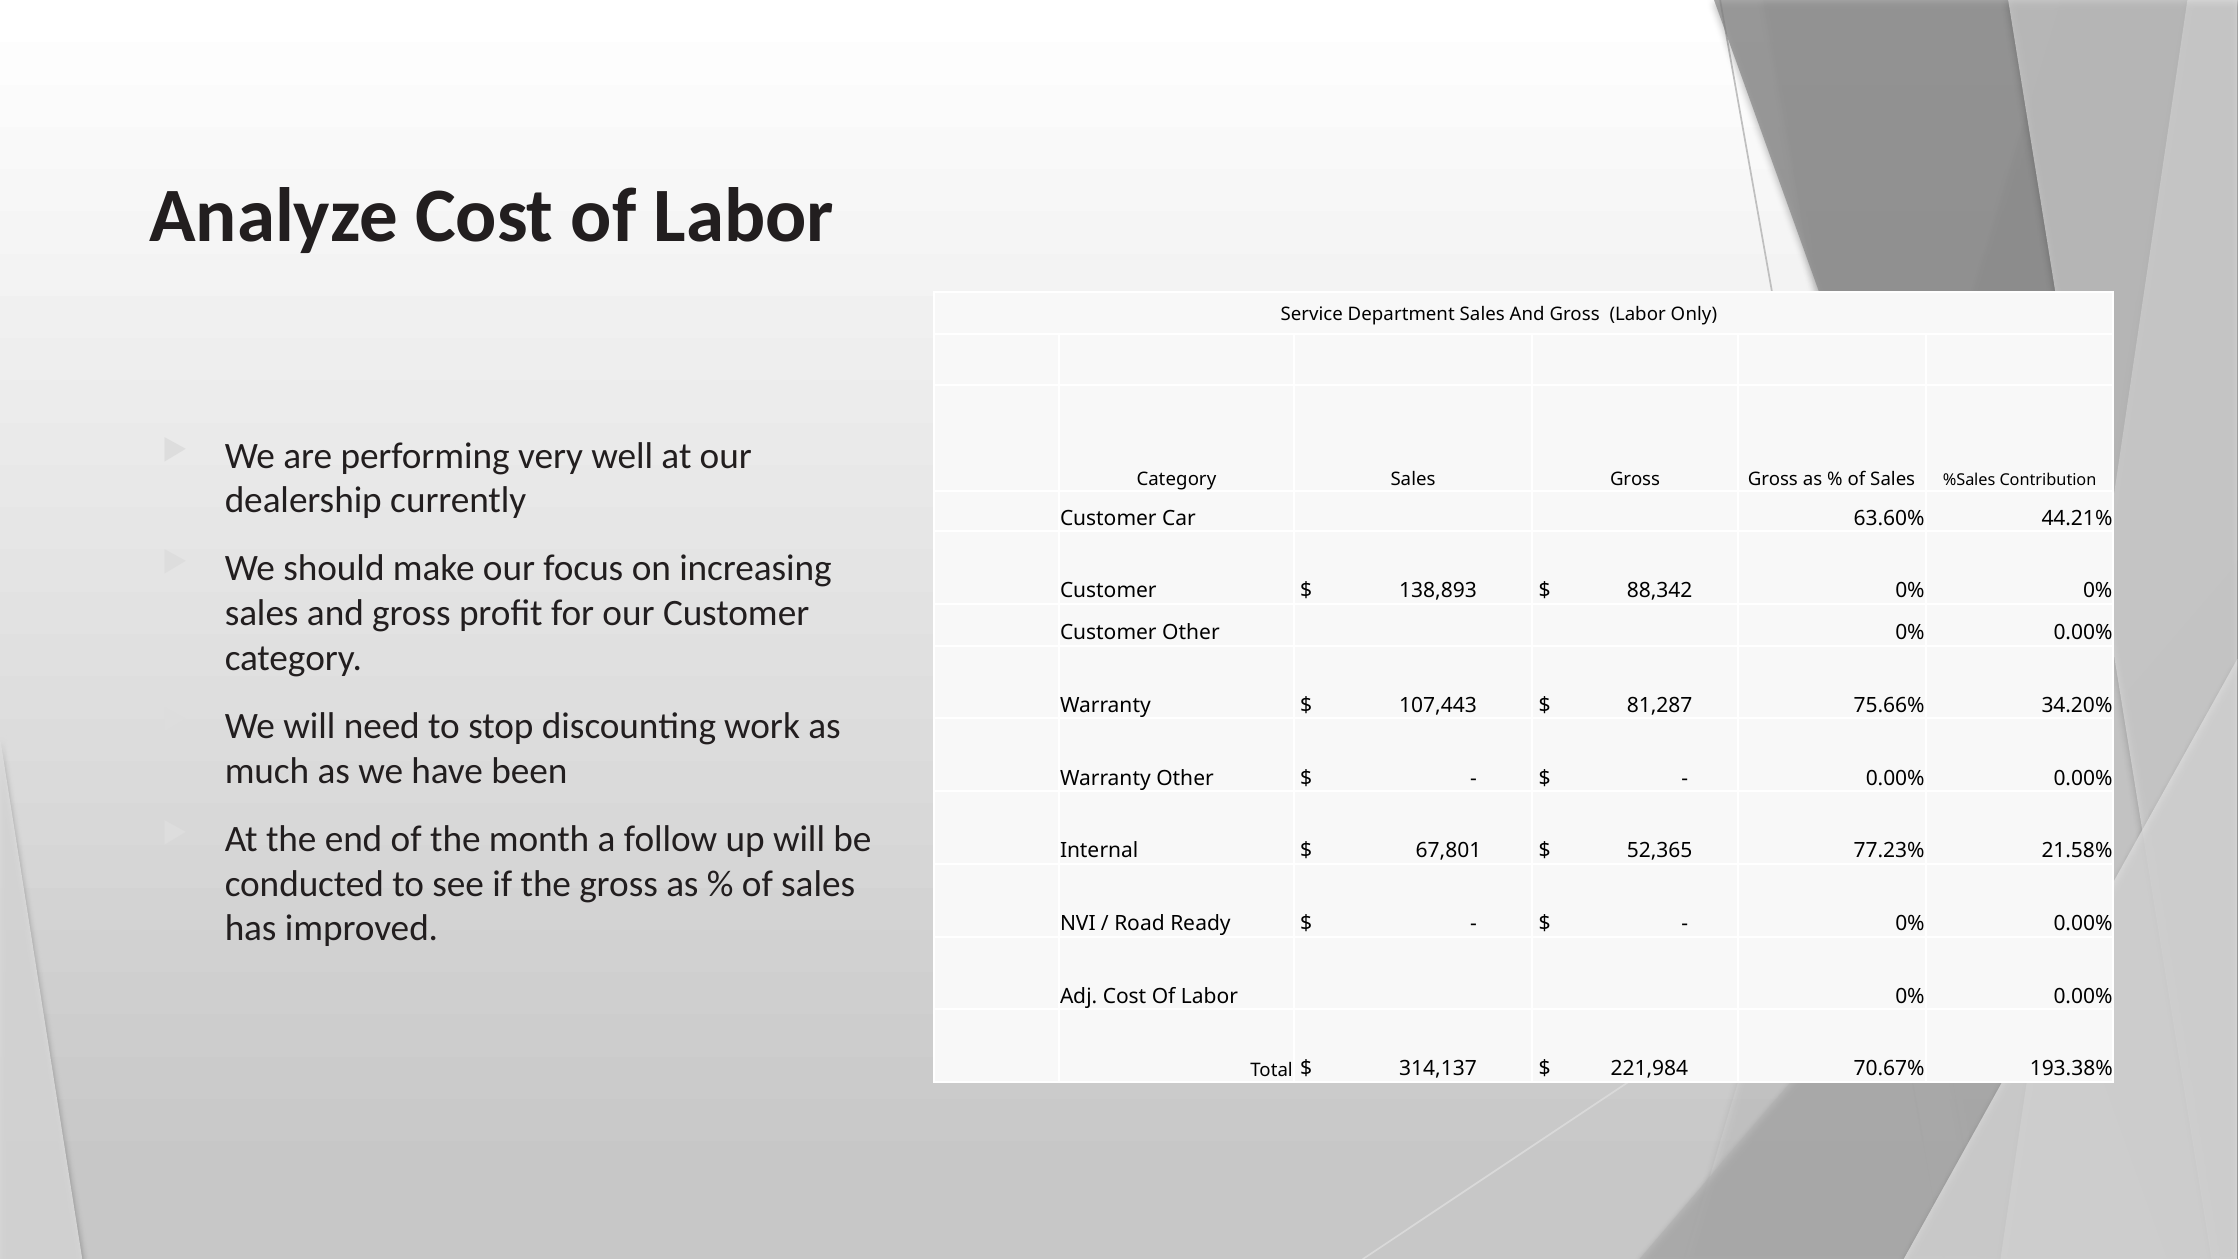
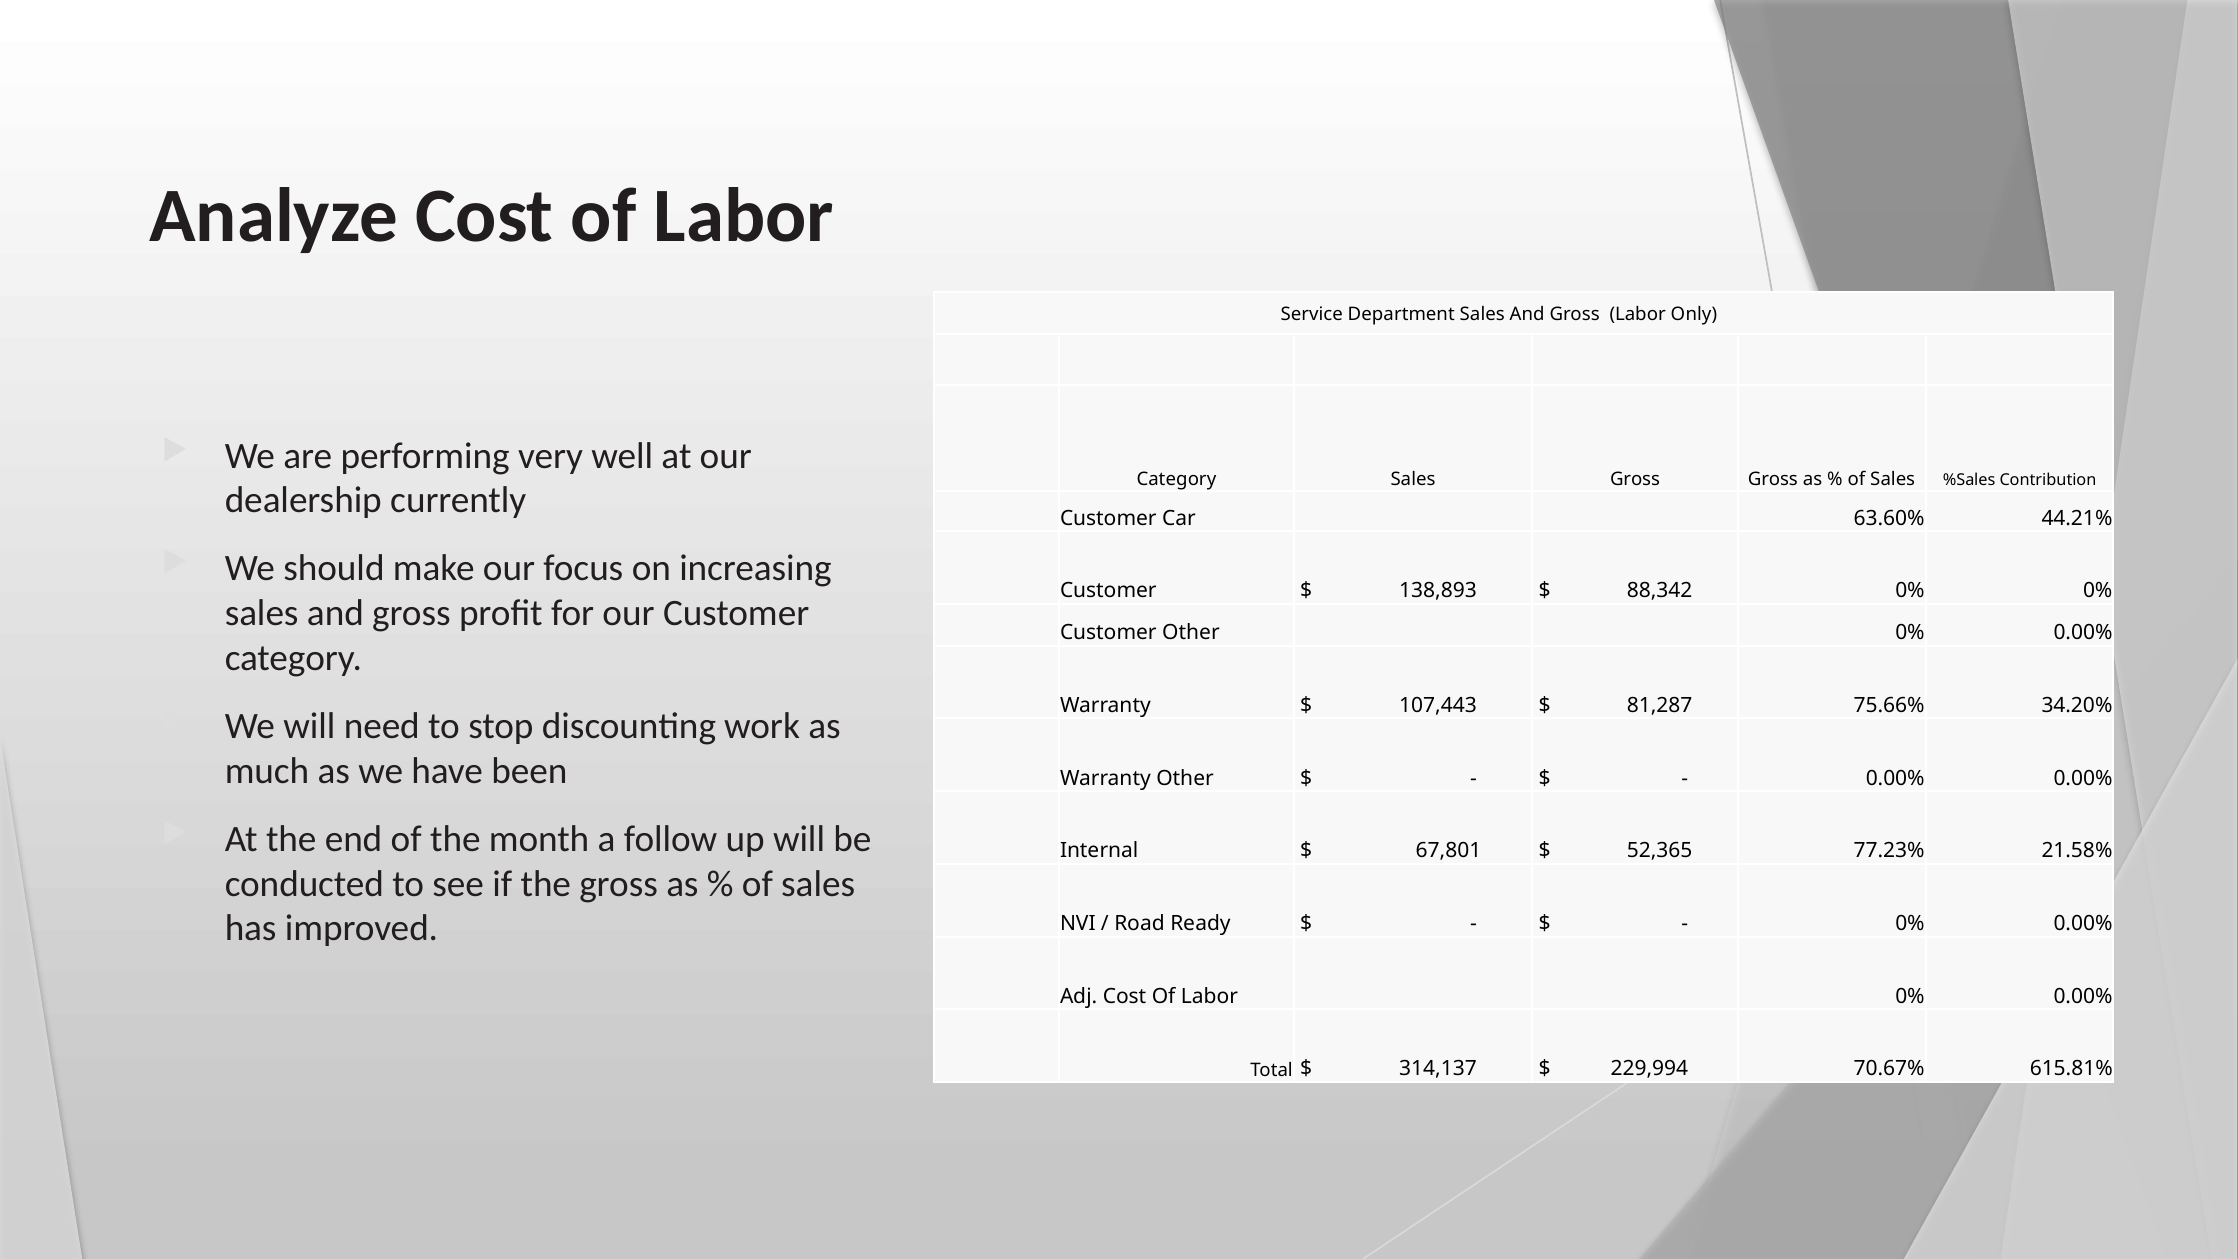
221,984: 221,984 -> 229,994 (1649, 1069)
193.38%: 193.38% -> 615.81% (2071, 1069)
